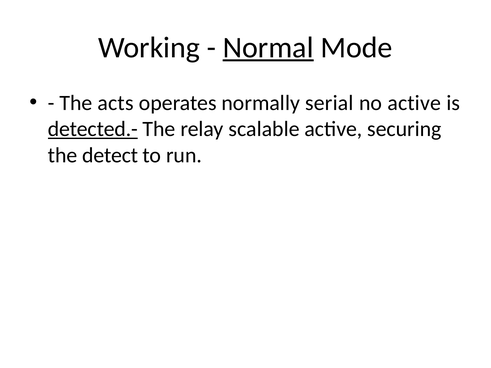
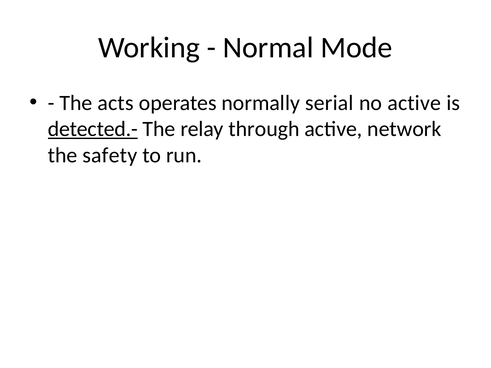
Normal underline: present -> none (268, 48)
scalable: scalable -> through (264, 129)
securing: securing -> network (404, 129)
detect: detect -> safety (110, 155)
